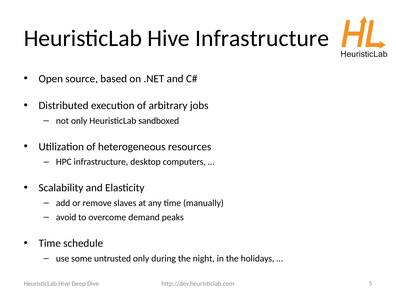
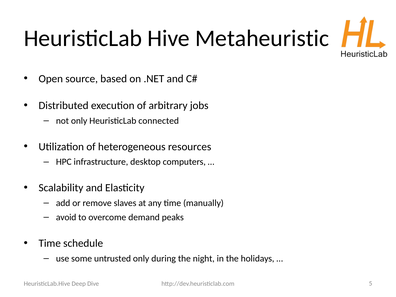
Hive Infrastructure: Infrastructure -> Metaheuristic (262, 38)
sandboxed: sandboxed -> connected (159, 121)
